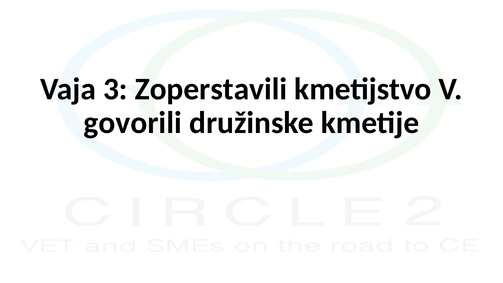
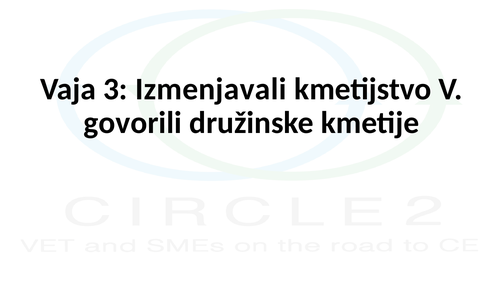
Zoperstavili: Zoperstavili -> Izmenjavali (211, 89)
